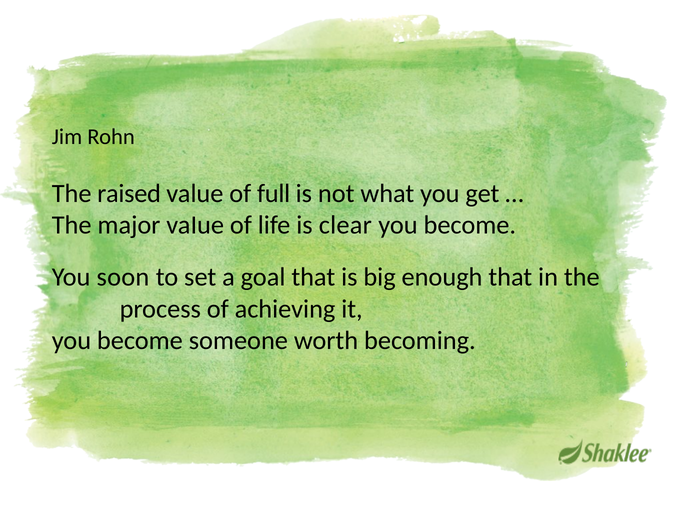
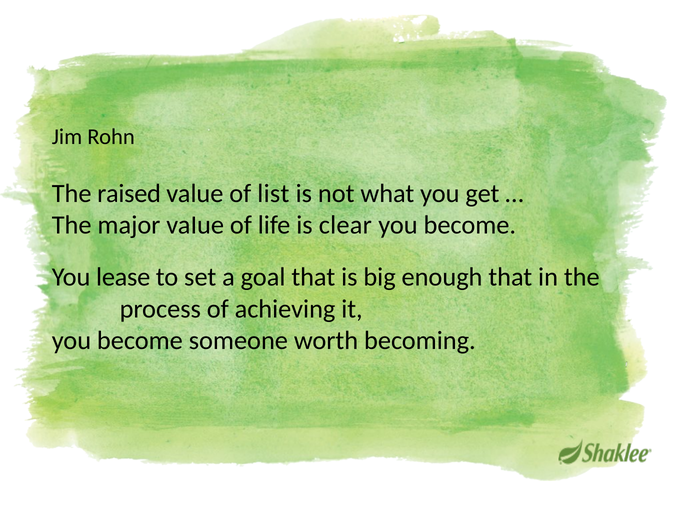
full: full -> list (273, 194)
soon: soon -> lease (123, 278)
